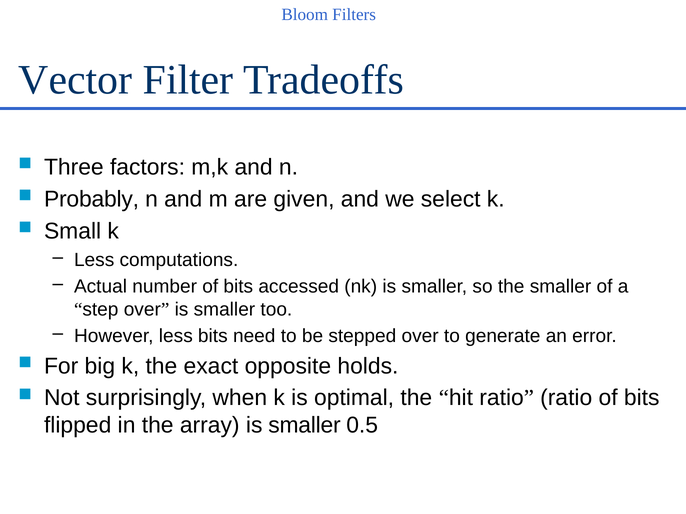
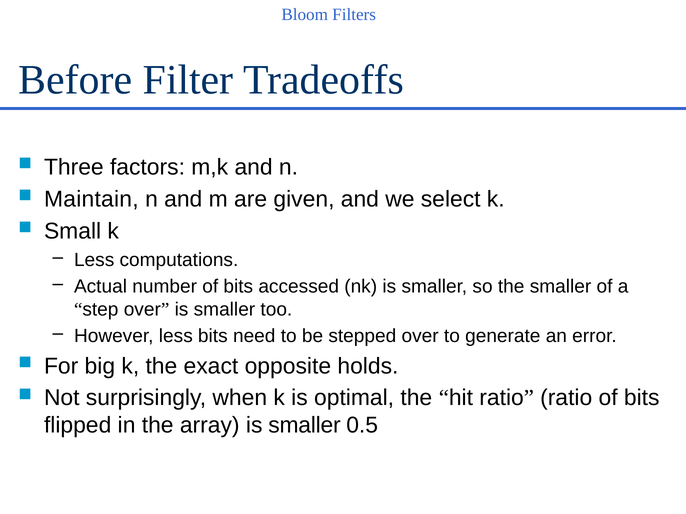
Vector: Vector -> Before (75, 80)
Probably: Probably -> Maintain (91, 199)
